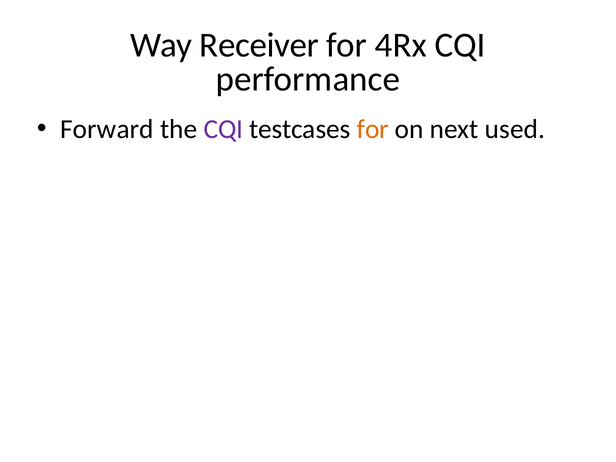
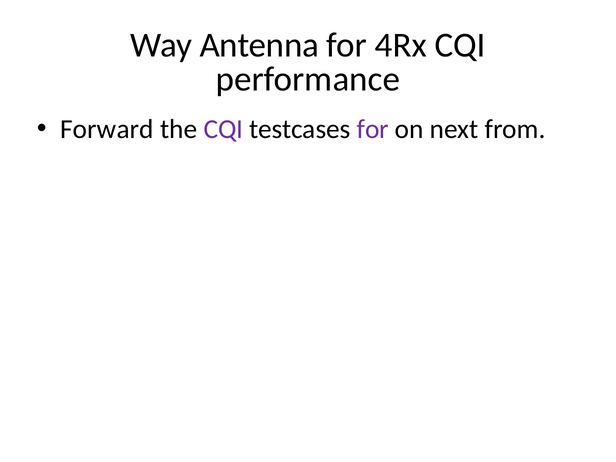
Receiver: Receiver -> Antenna (259, 45)
for colour: orange -> purple (373, 129)
used: used -> from (515, 129)
